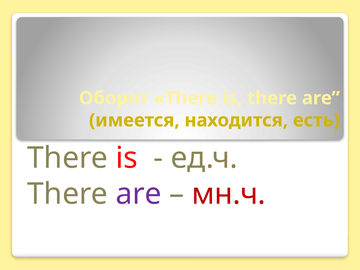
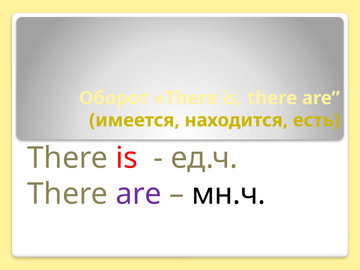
мн.ч colour: red -> black (229, 194)
